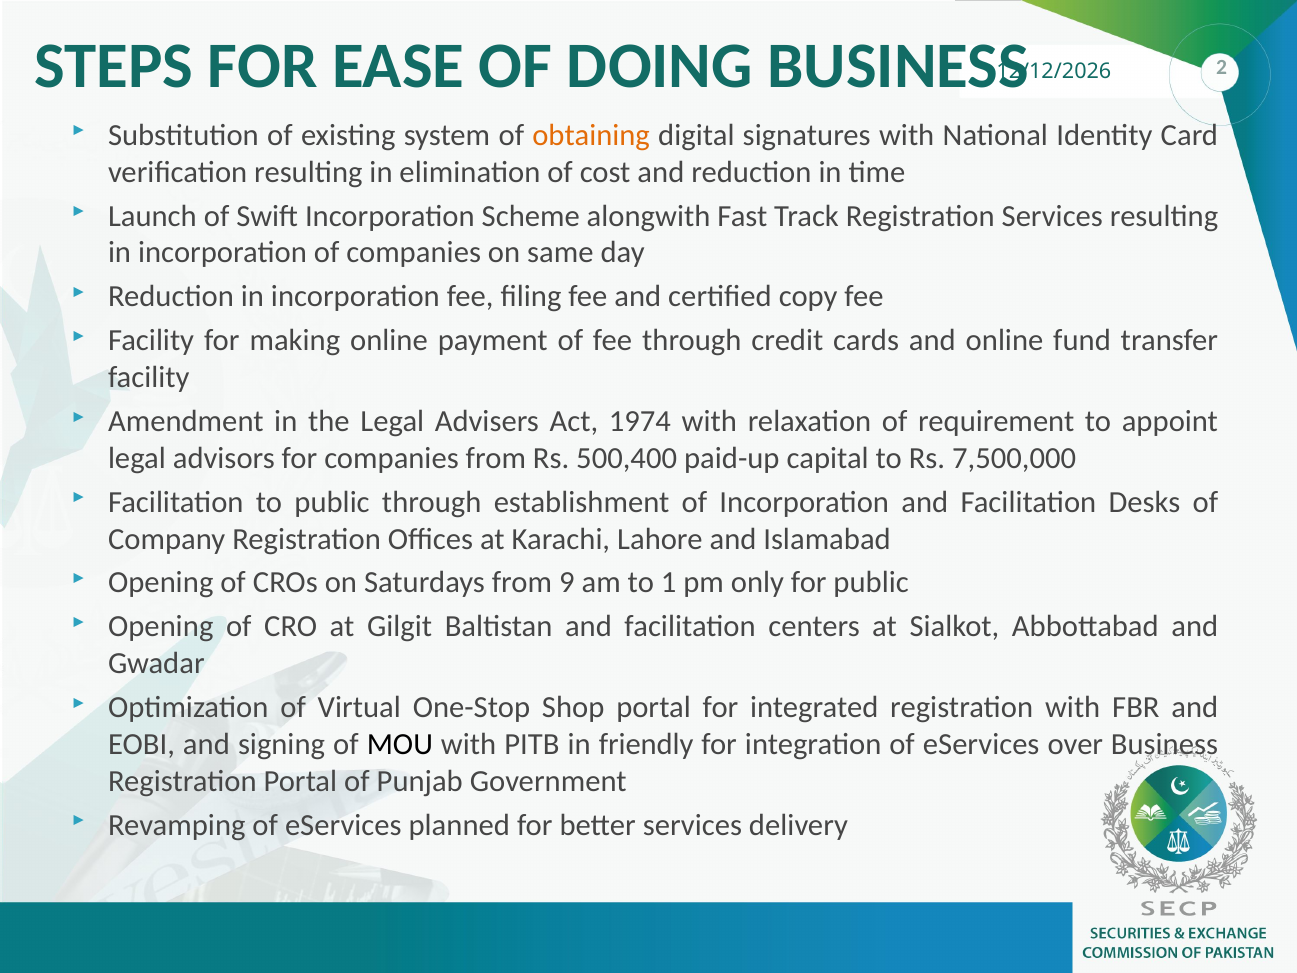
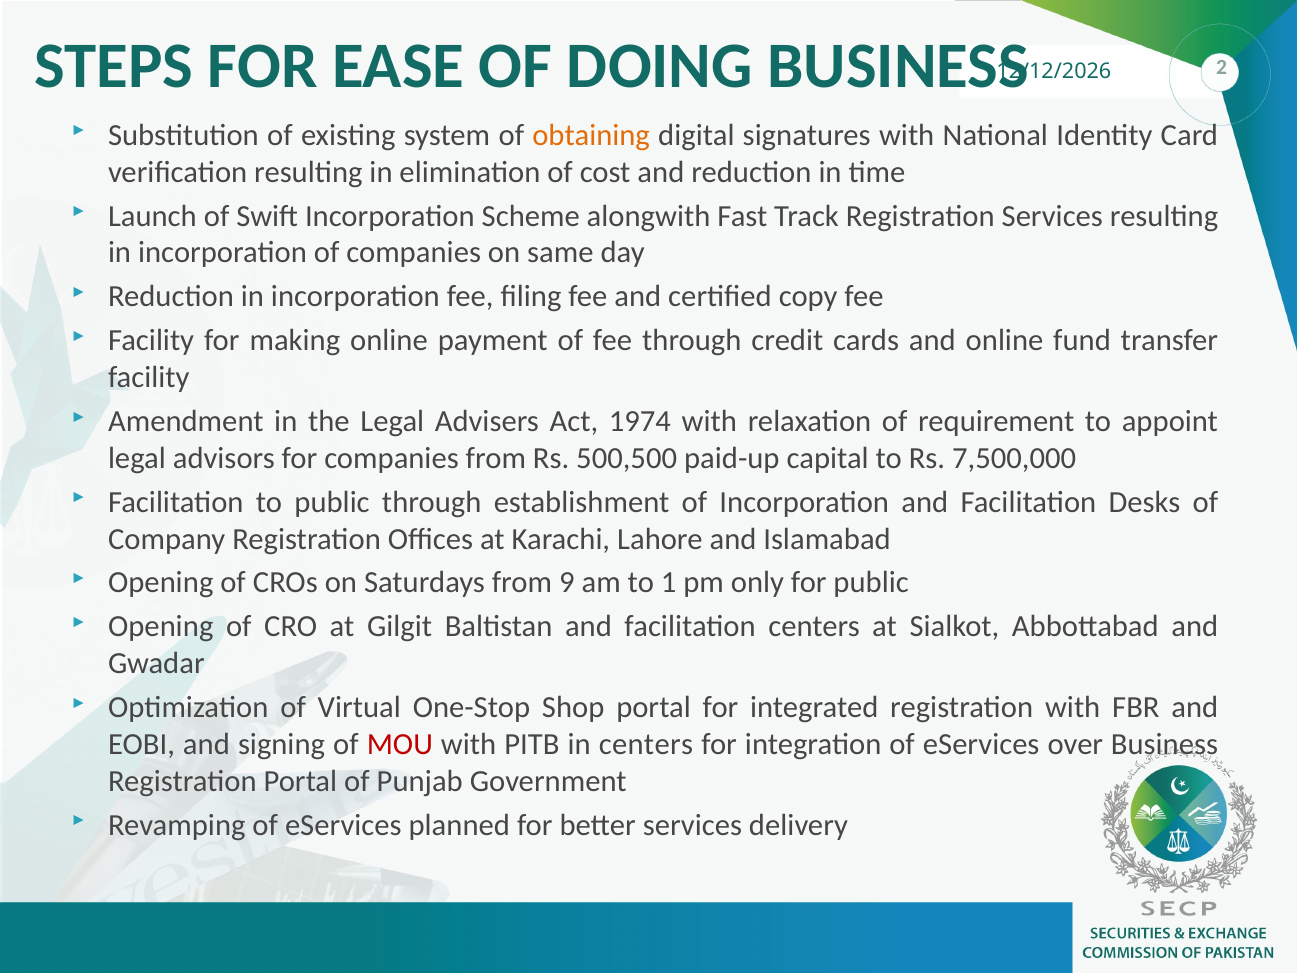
500,400: 500,400 -> 500,500 (627, 458)
MOU colour: black -> red (400, 744)
in friendly: friendly -> centers (646, 744)
